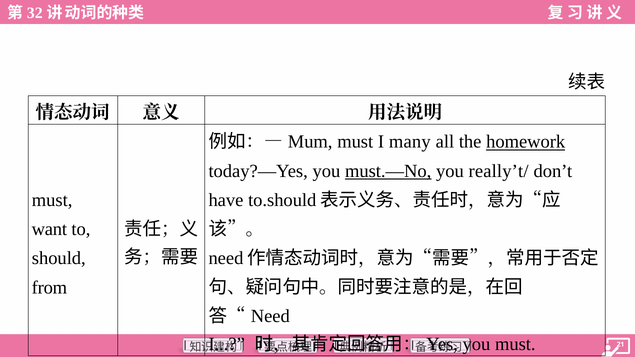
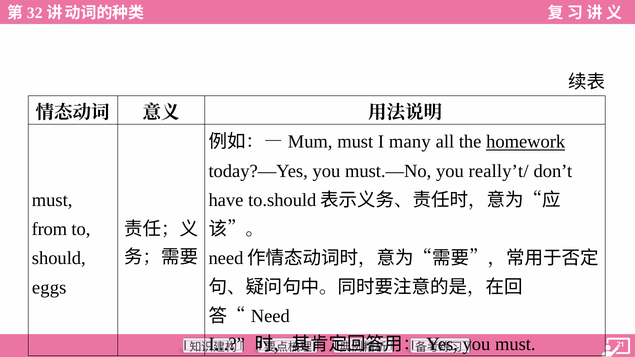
must.—No underline: present -> none (388, 171)
want: want -> from (49, 229)
from: from -> eggs (49, 288)
